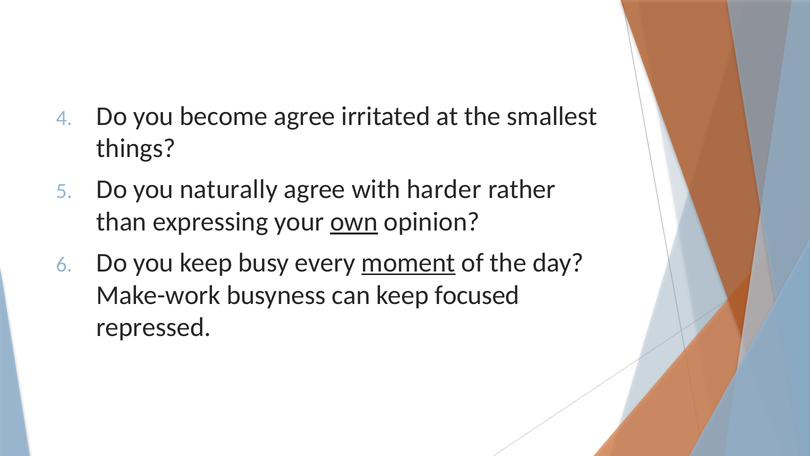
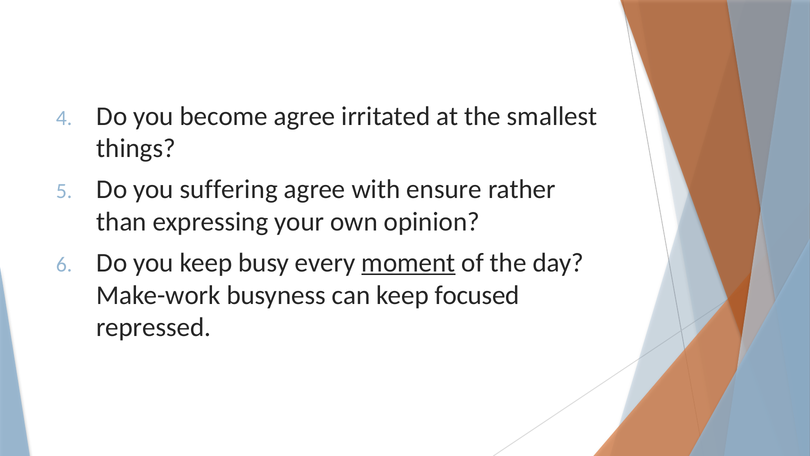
naturally: naturally -> suffering (229, 189)
harder: harder -> ensure (444, 189)
own underline: present -> none (354, 222)
